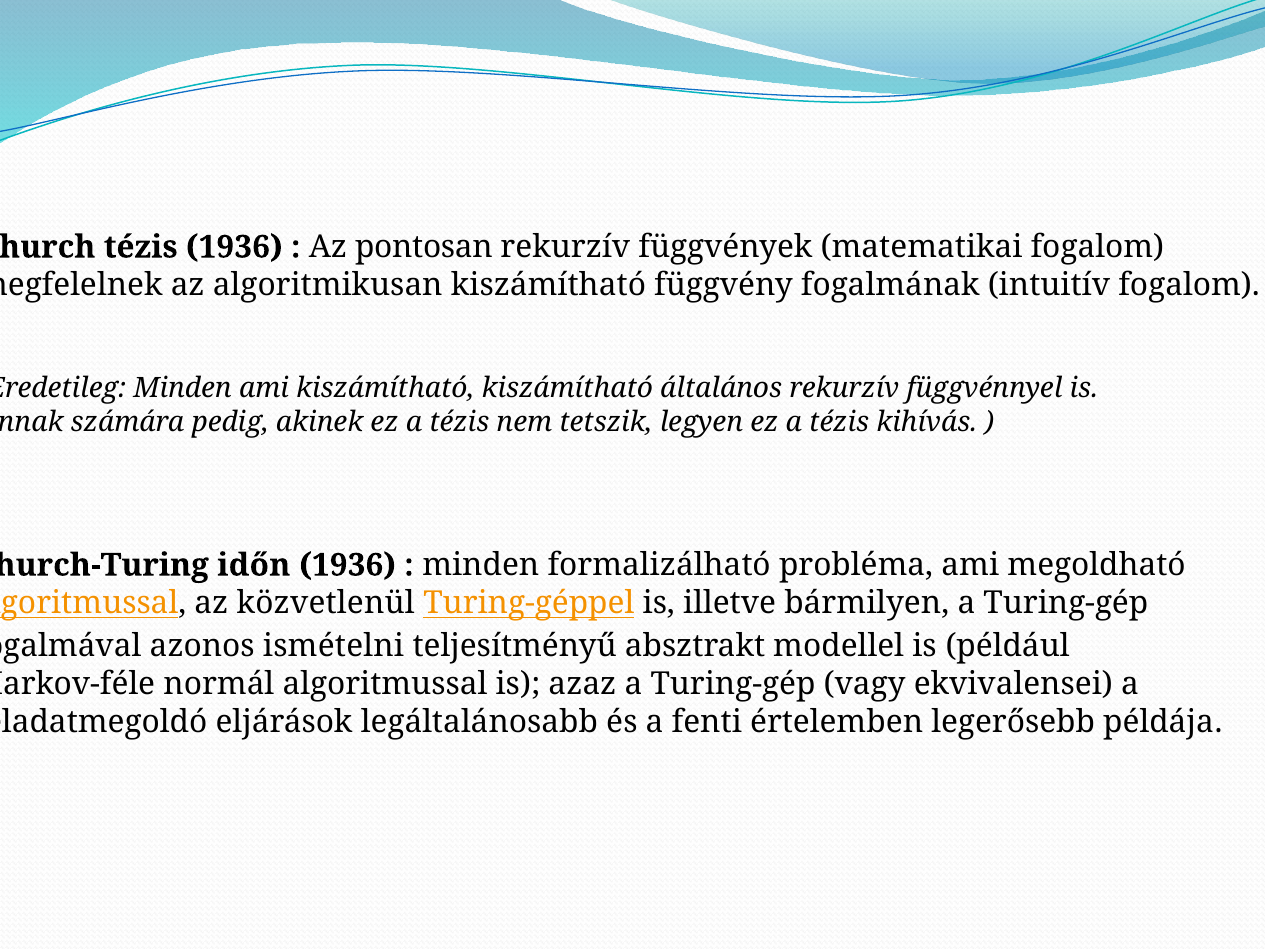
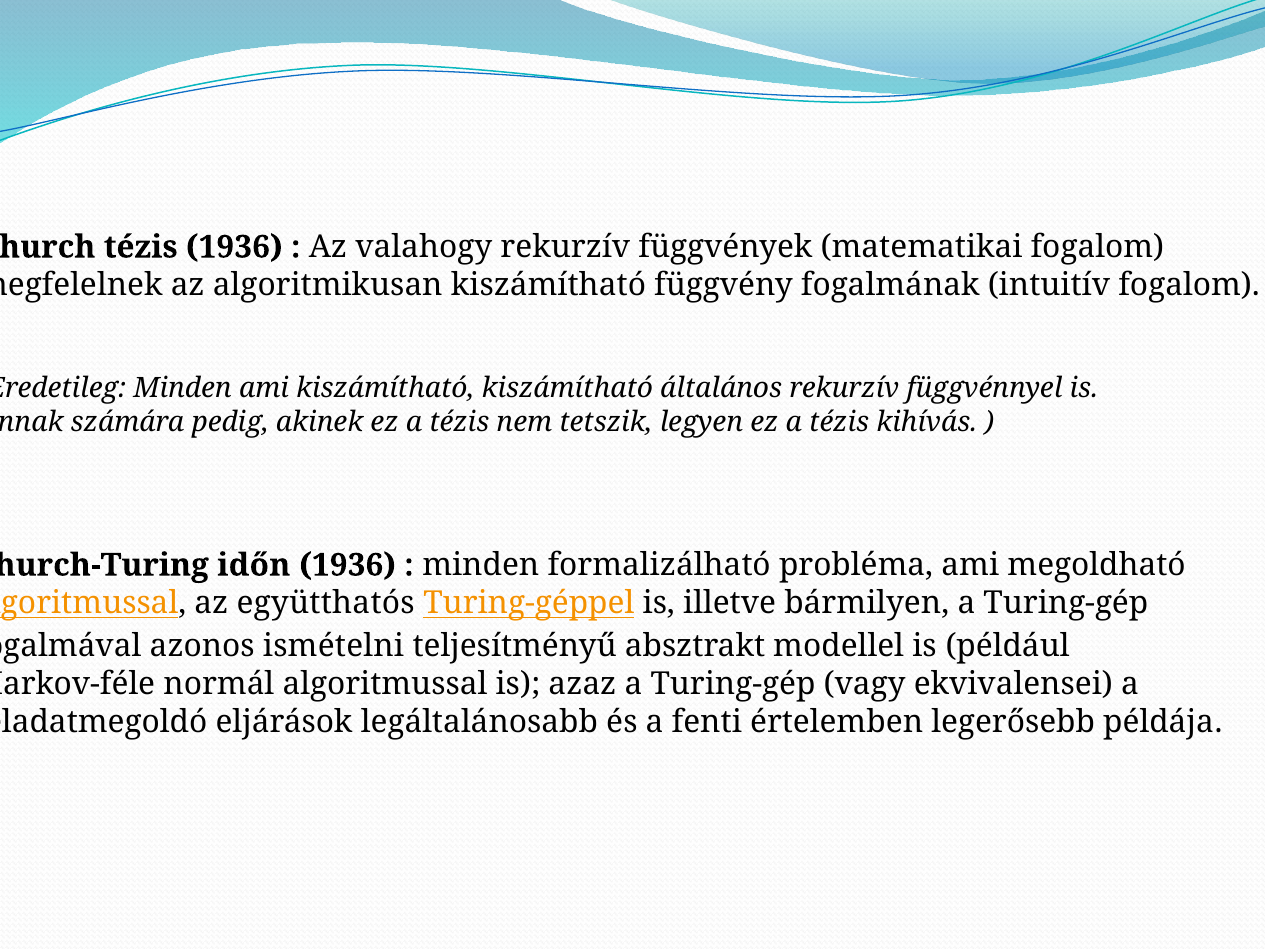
pontosan: pontosan -> valahogy (424, 247)
közvetlenül: közvetlenül -> együtthatós (326, 603)
